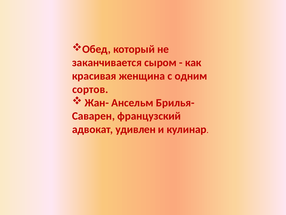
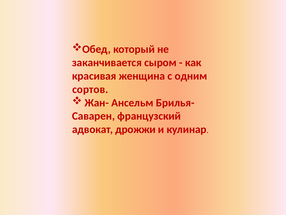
удивлен: удивлен -> дрожжи (136, 129)
